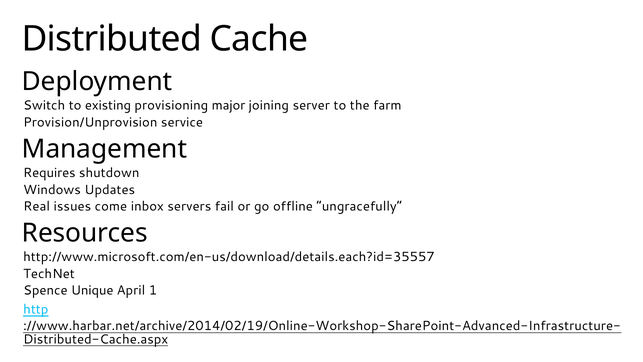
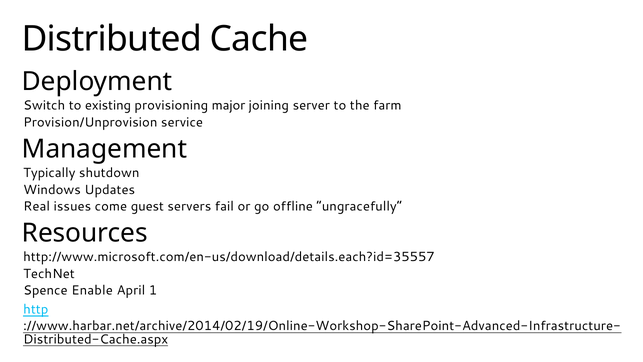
Requires: Requires -> Typically (49, 173)
inbox: inbox -> guest (147, 206)
Unique: Unique -> Enable (92, 290)
